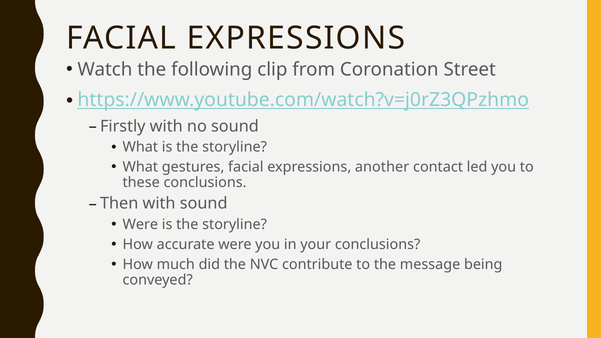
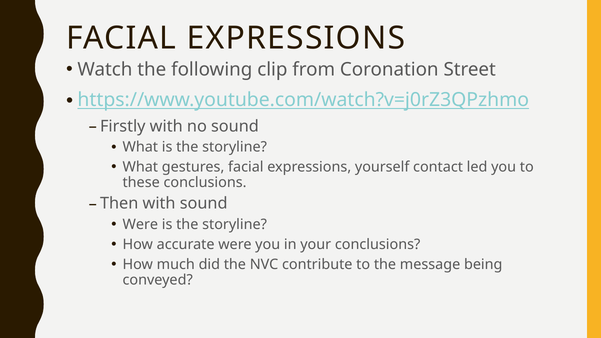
another: another -> yourself (382, 167)
